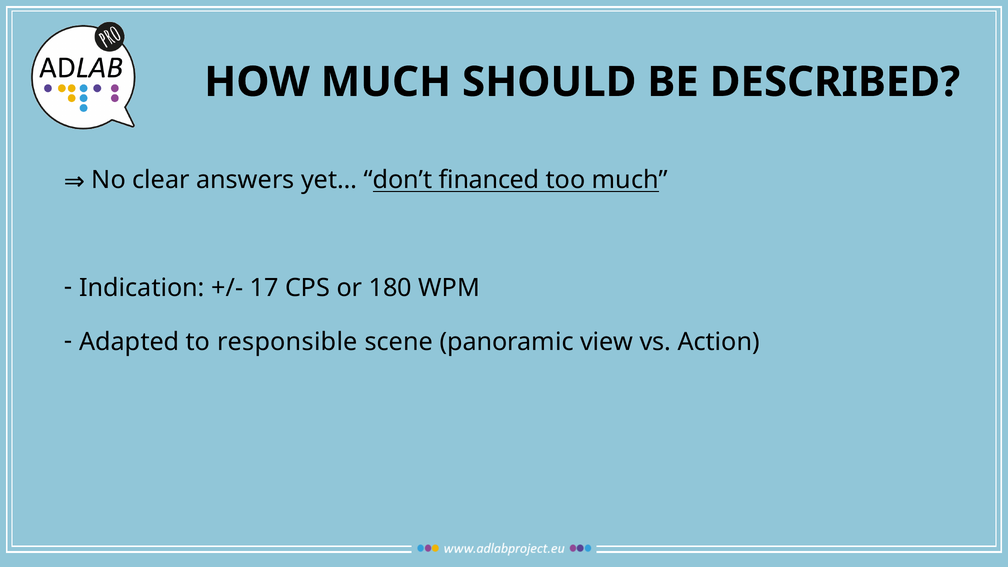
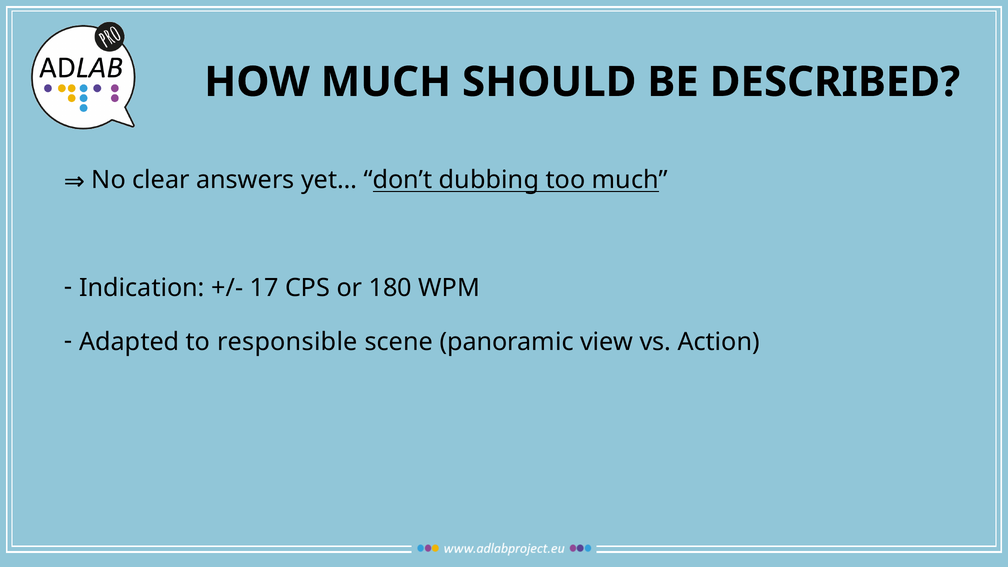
financed: financed -> dubbing (489, 180)
